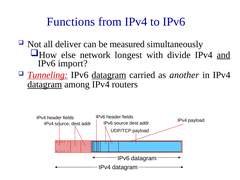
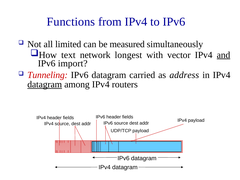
deliver: deliver -> limited (68, 44)
else: else -> text (68, 55)
divide: divide -> vector (179, 55)
Tunneling underline: present -> none (48, 75)
datagram underline: present -> none (109, 75)
another: another -> address (184, 75)
